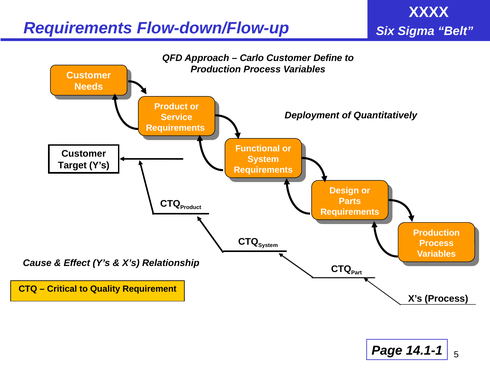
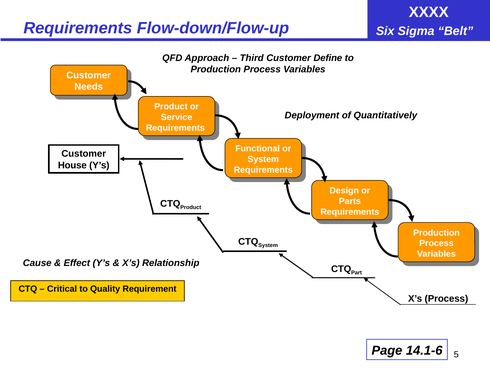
Carlo: Carlo -> Third (252, 58)
Target: Target -> House (72, 165)
14.1-1: 14.1-1 -> 14.1-6 (424, 350)
